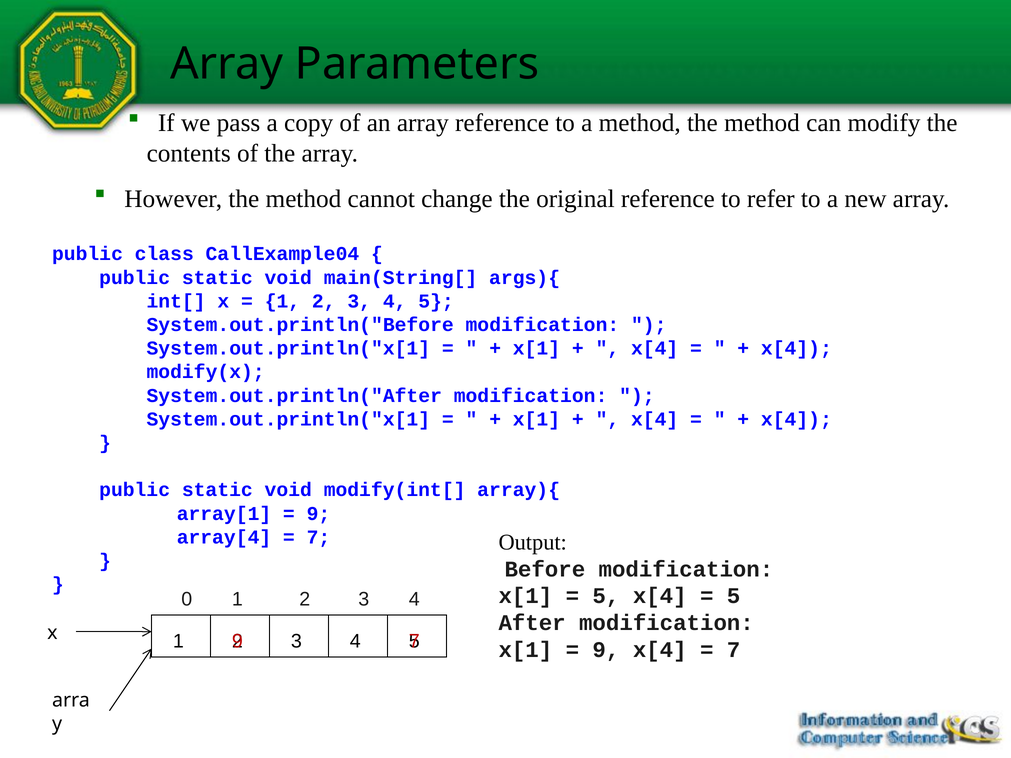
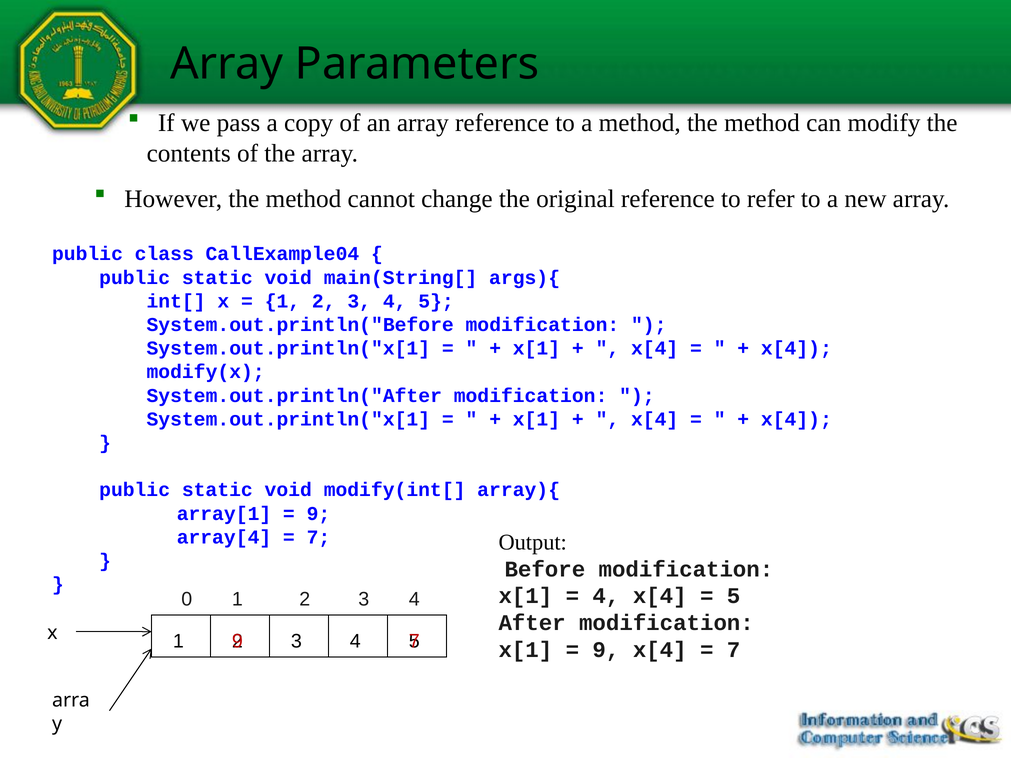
5: 5 -> 4 (606, 596)
